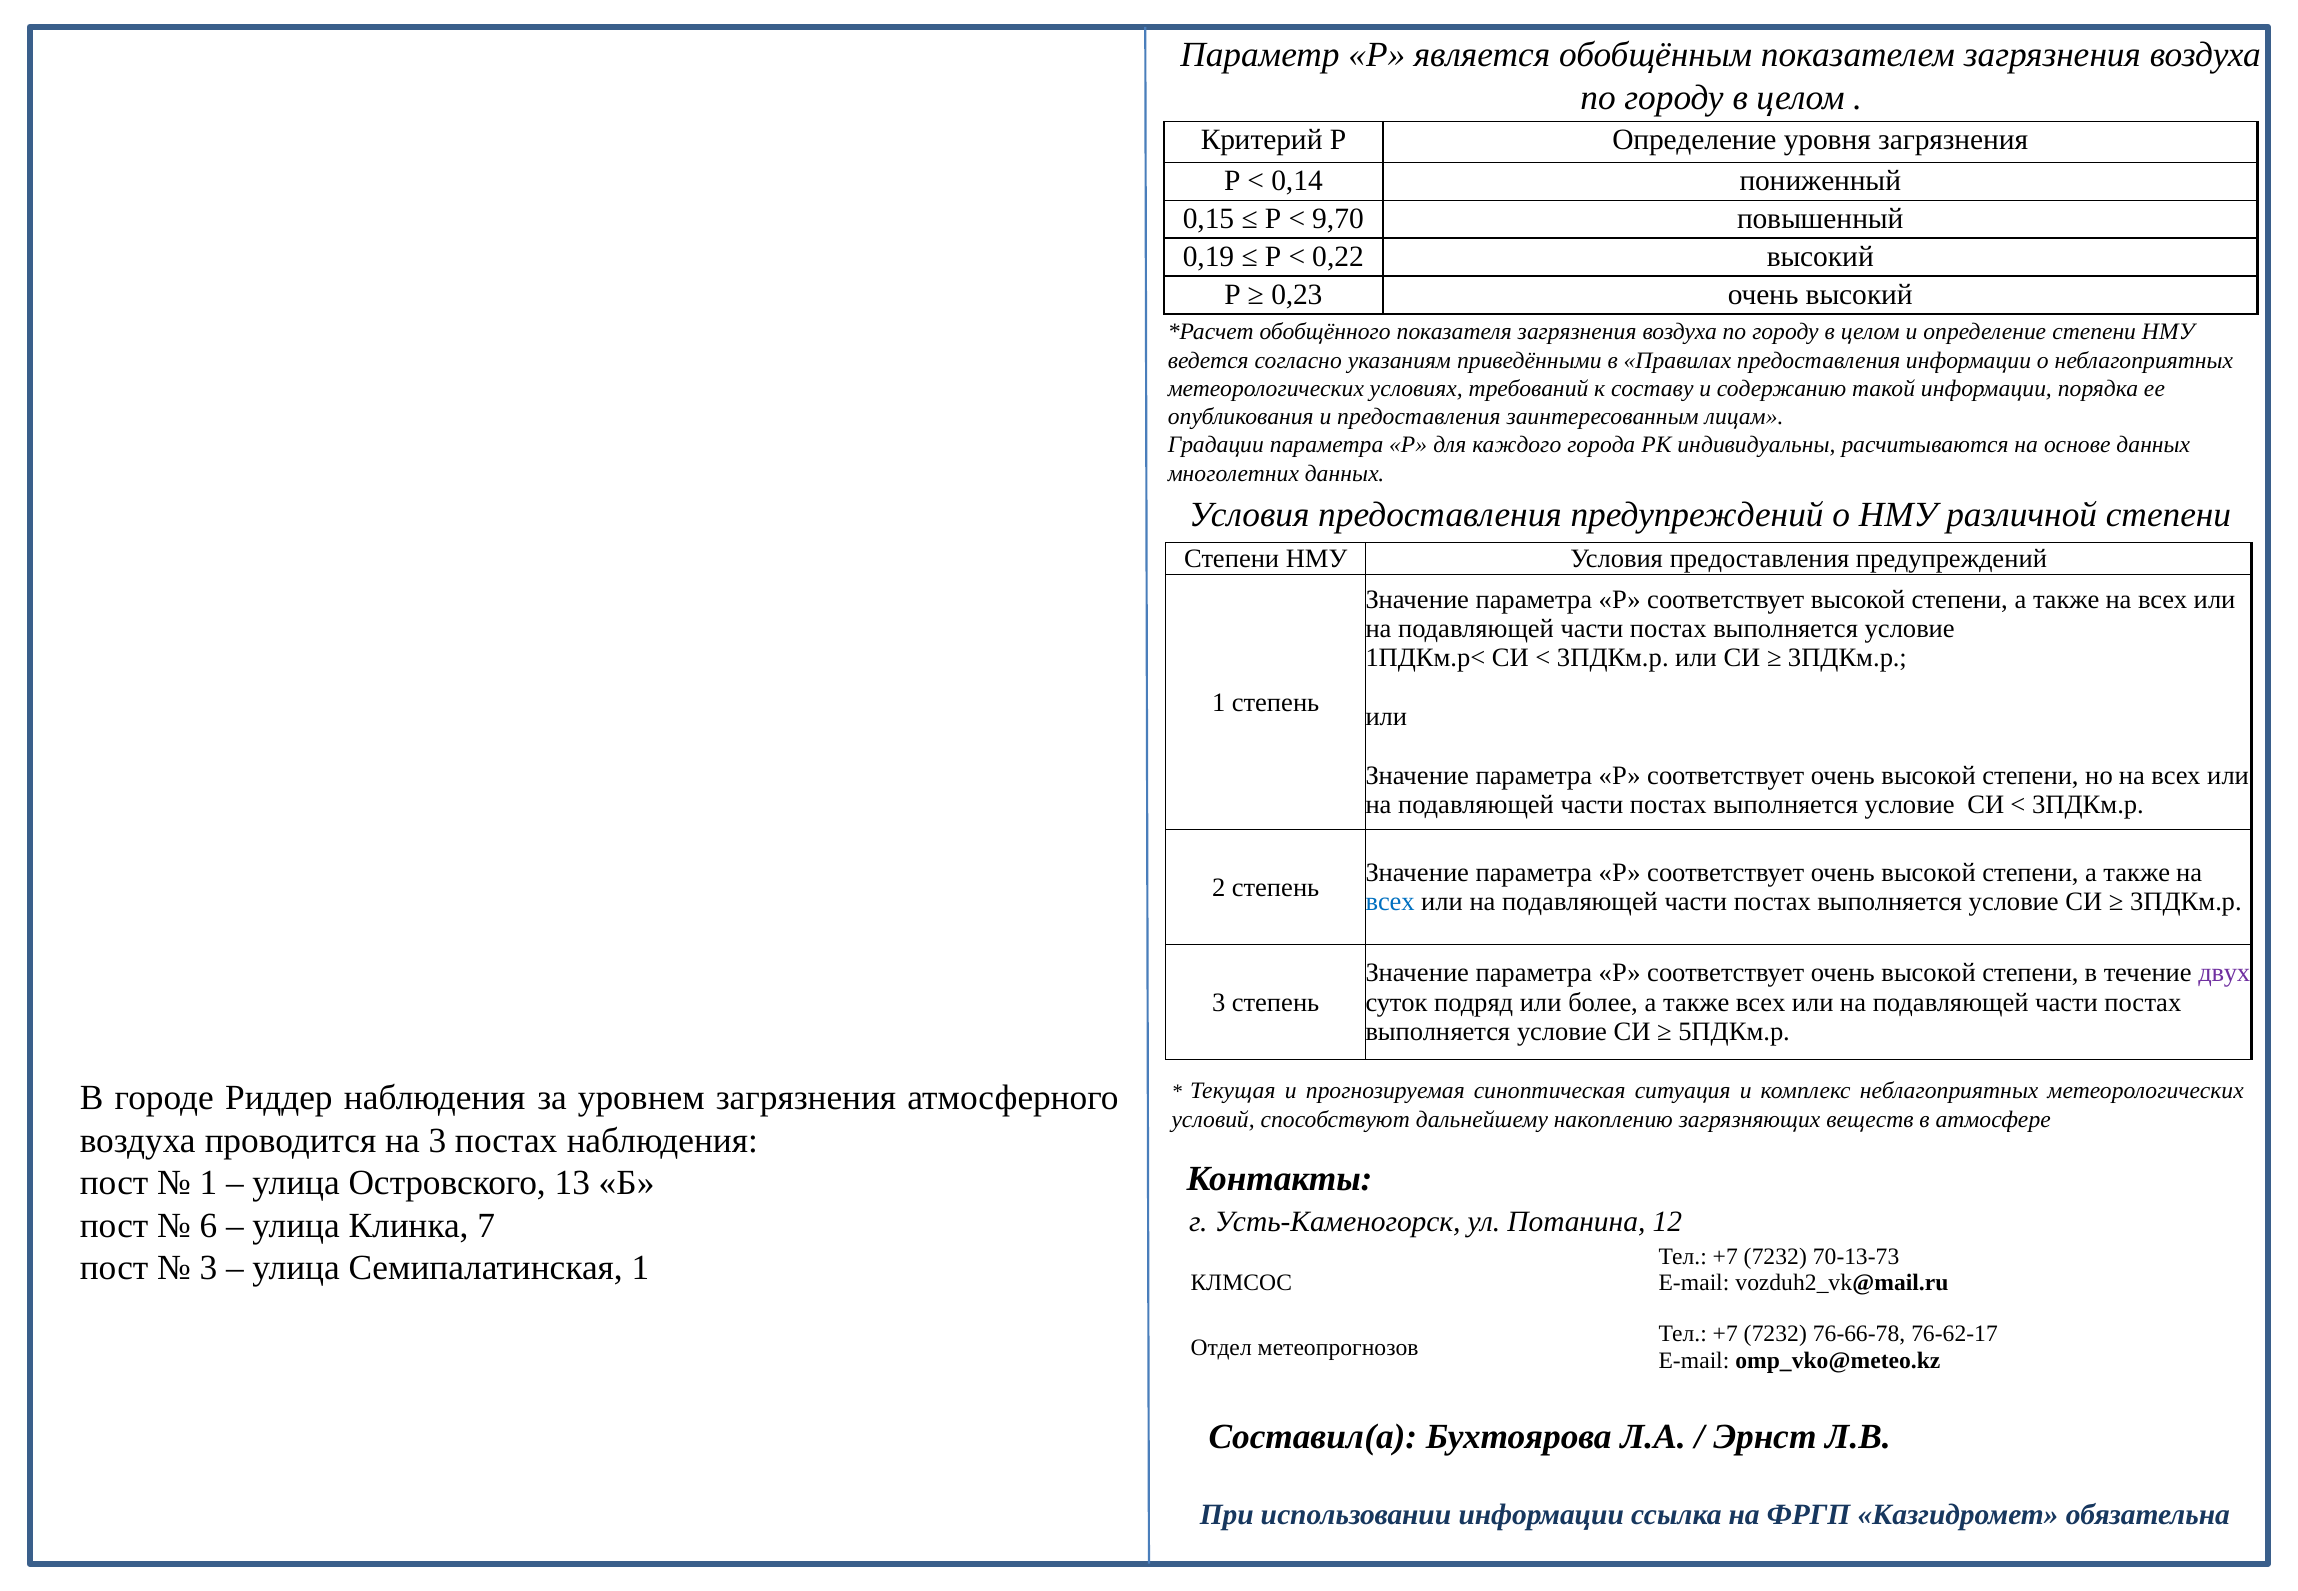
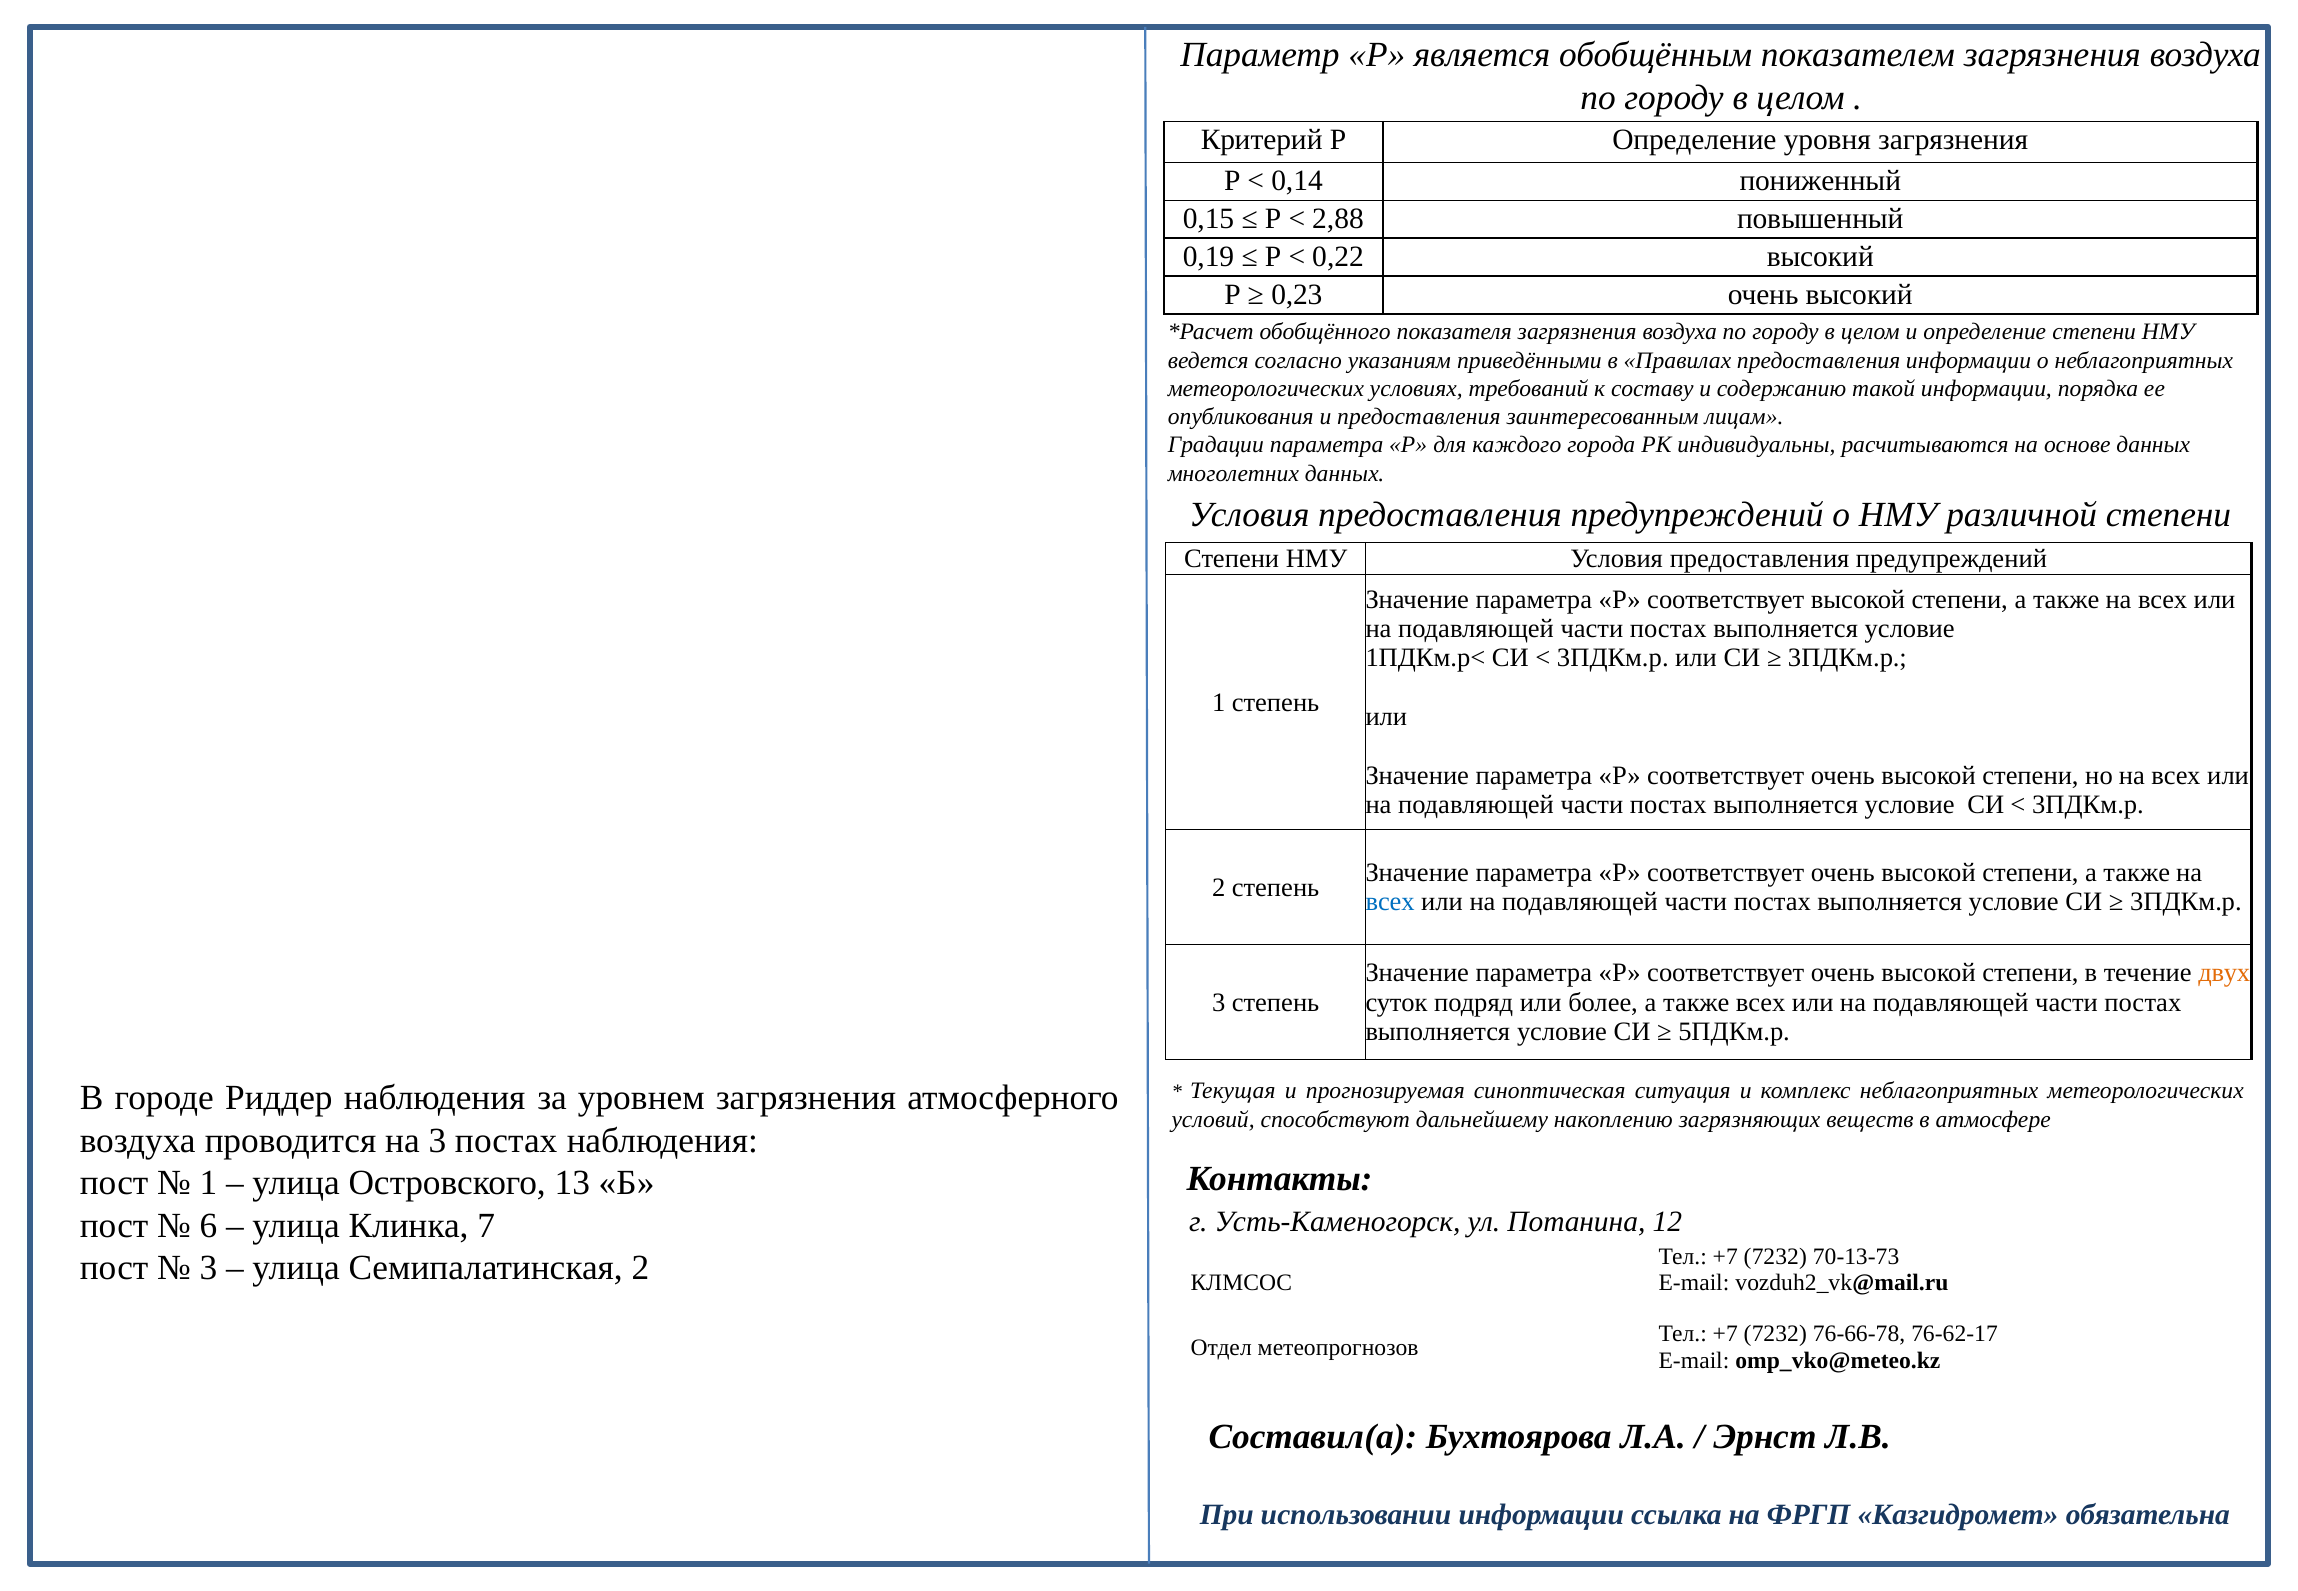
9,70: 9,70 -> 2,88 (1338, 219)
двух colour: purple -> orange (2224, 973)
Семипалатинская 1: 1 -> 2 (640, 1268)
